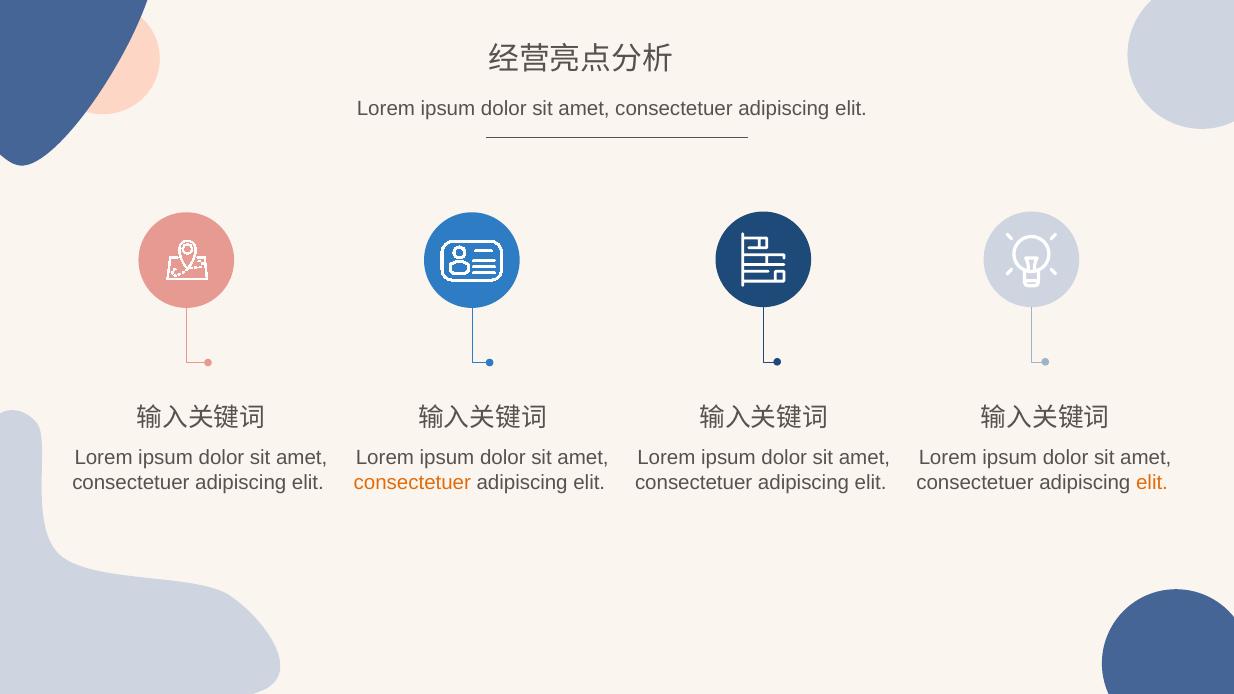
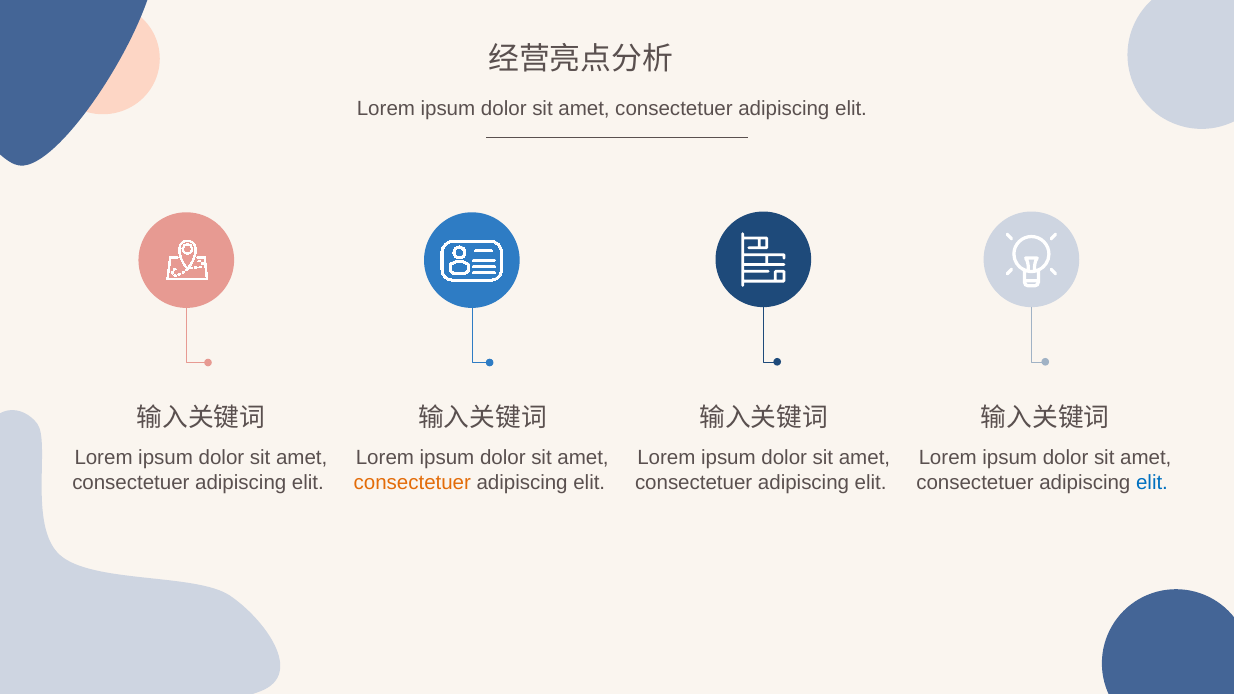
elit colour: orange -> blue (1152, 483)
